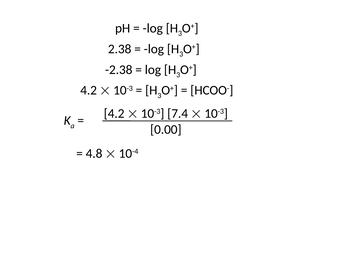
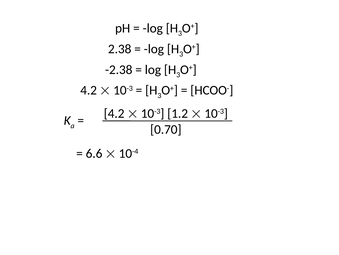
7.4: 7.4 -> 1.2 (178, 113)
0.00: 0.00 -> 0.70 (166, 129)
4.8: 4.8 -> 6.6 (94, 153)
